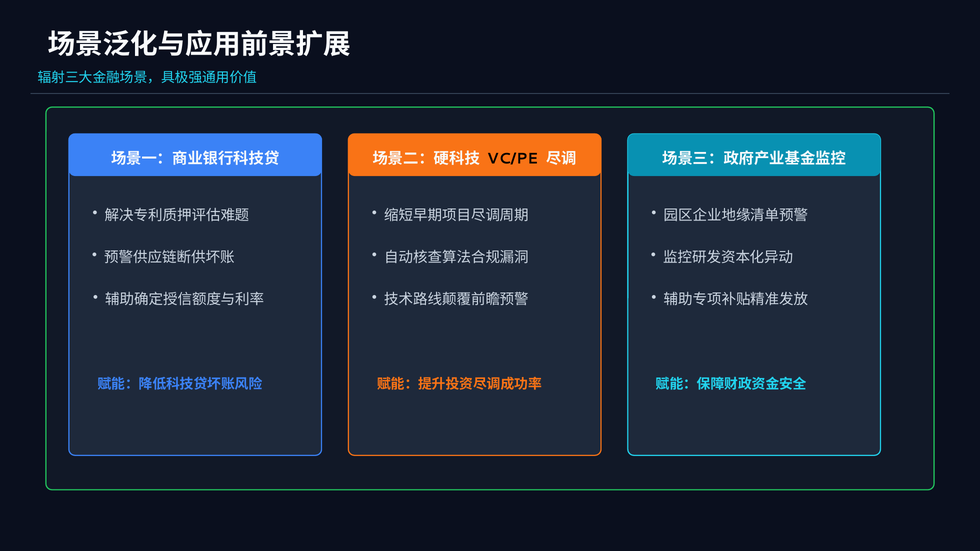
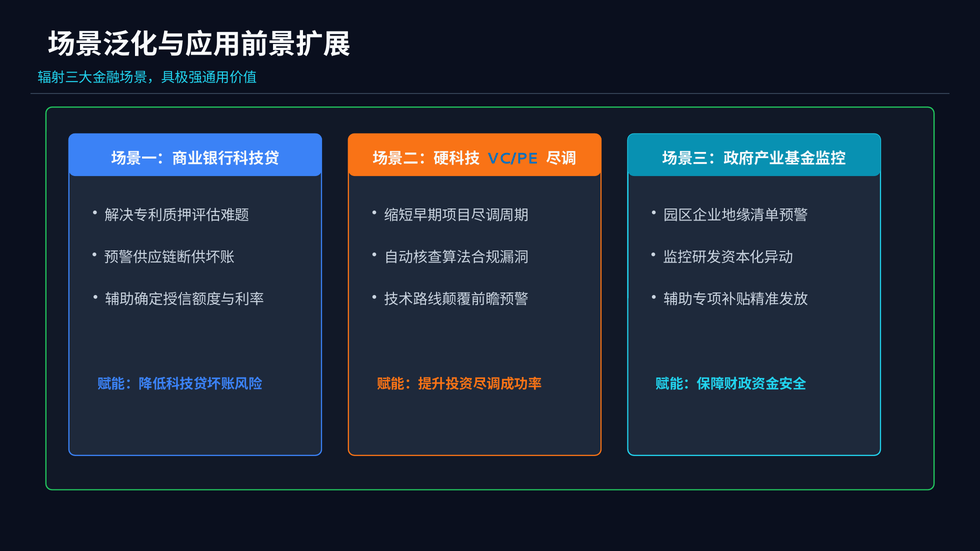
VC/PE colour: black -> blue (513, 159)
